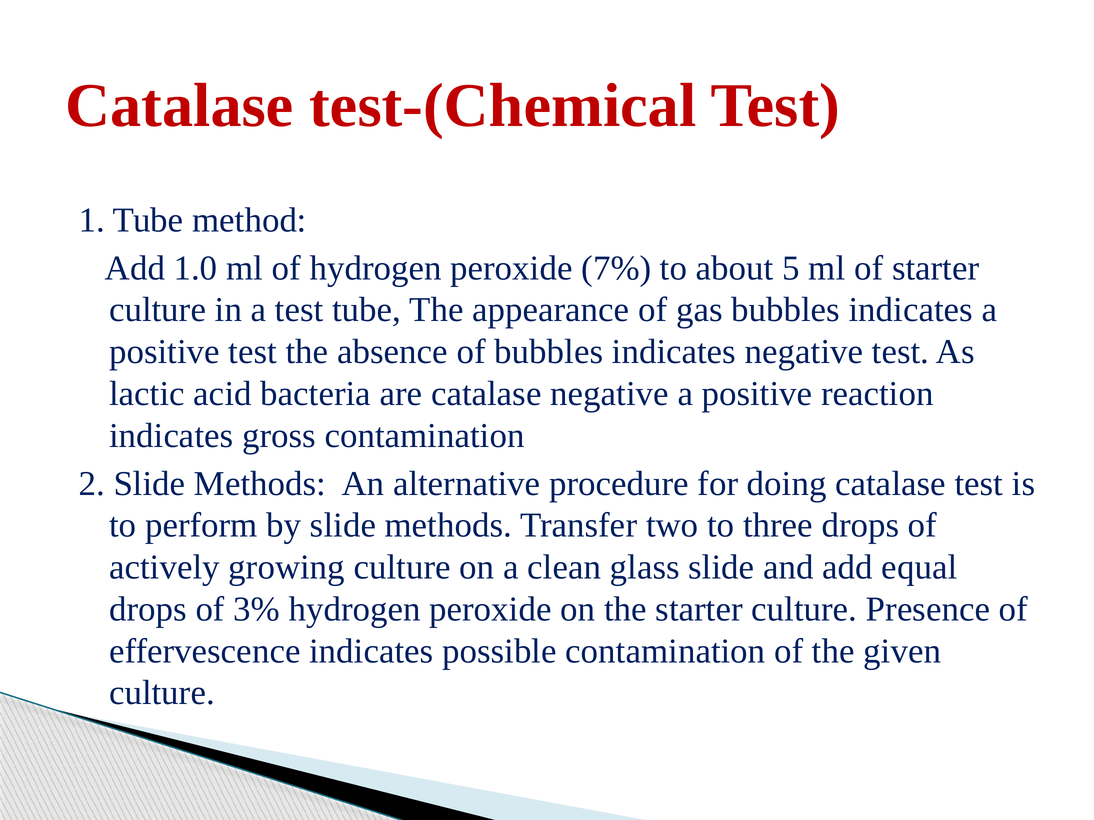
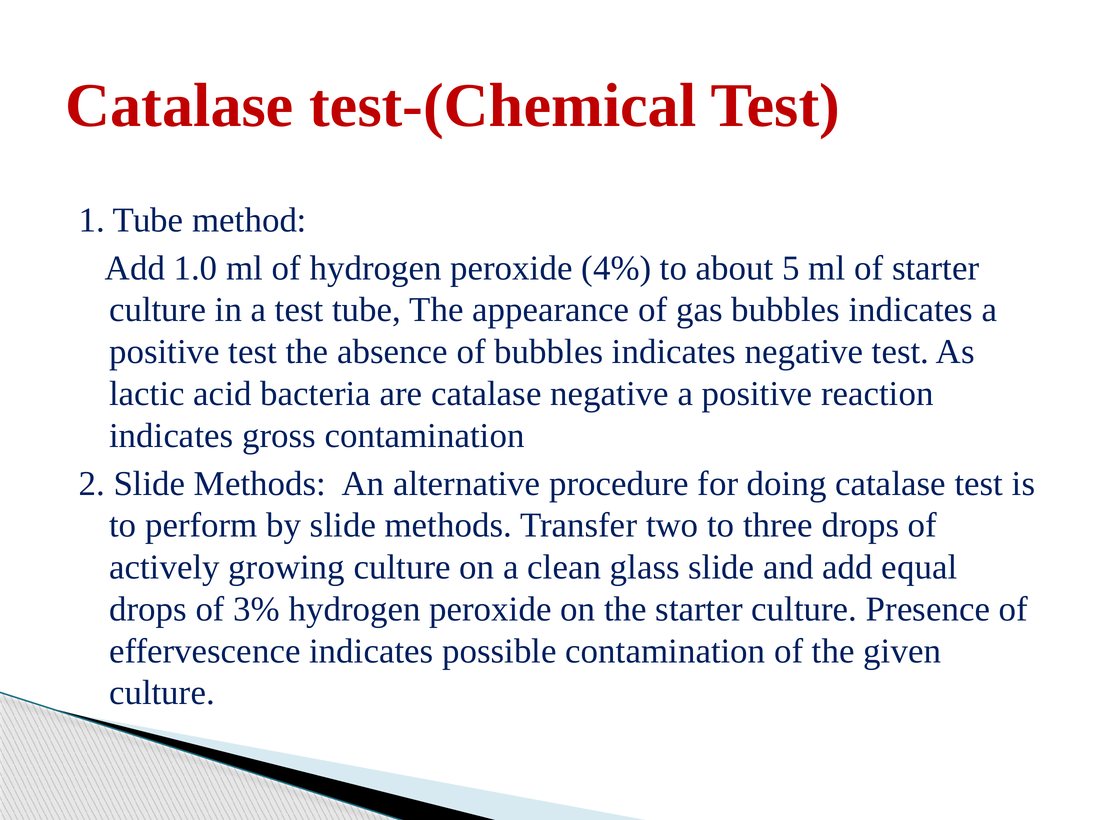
7%: 7% -> 4% (616, 268)
